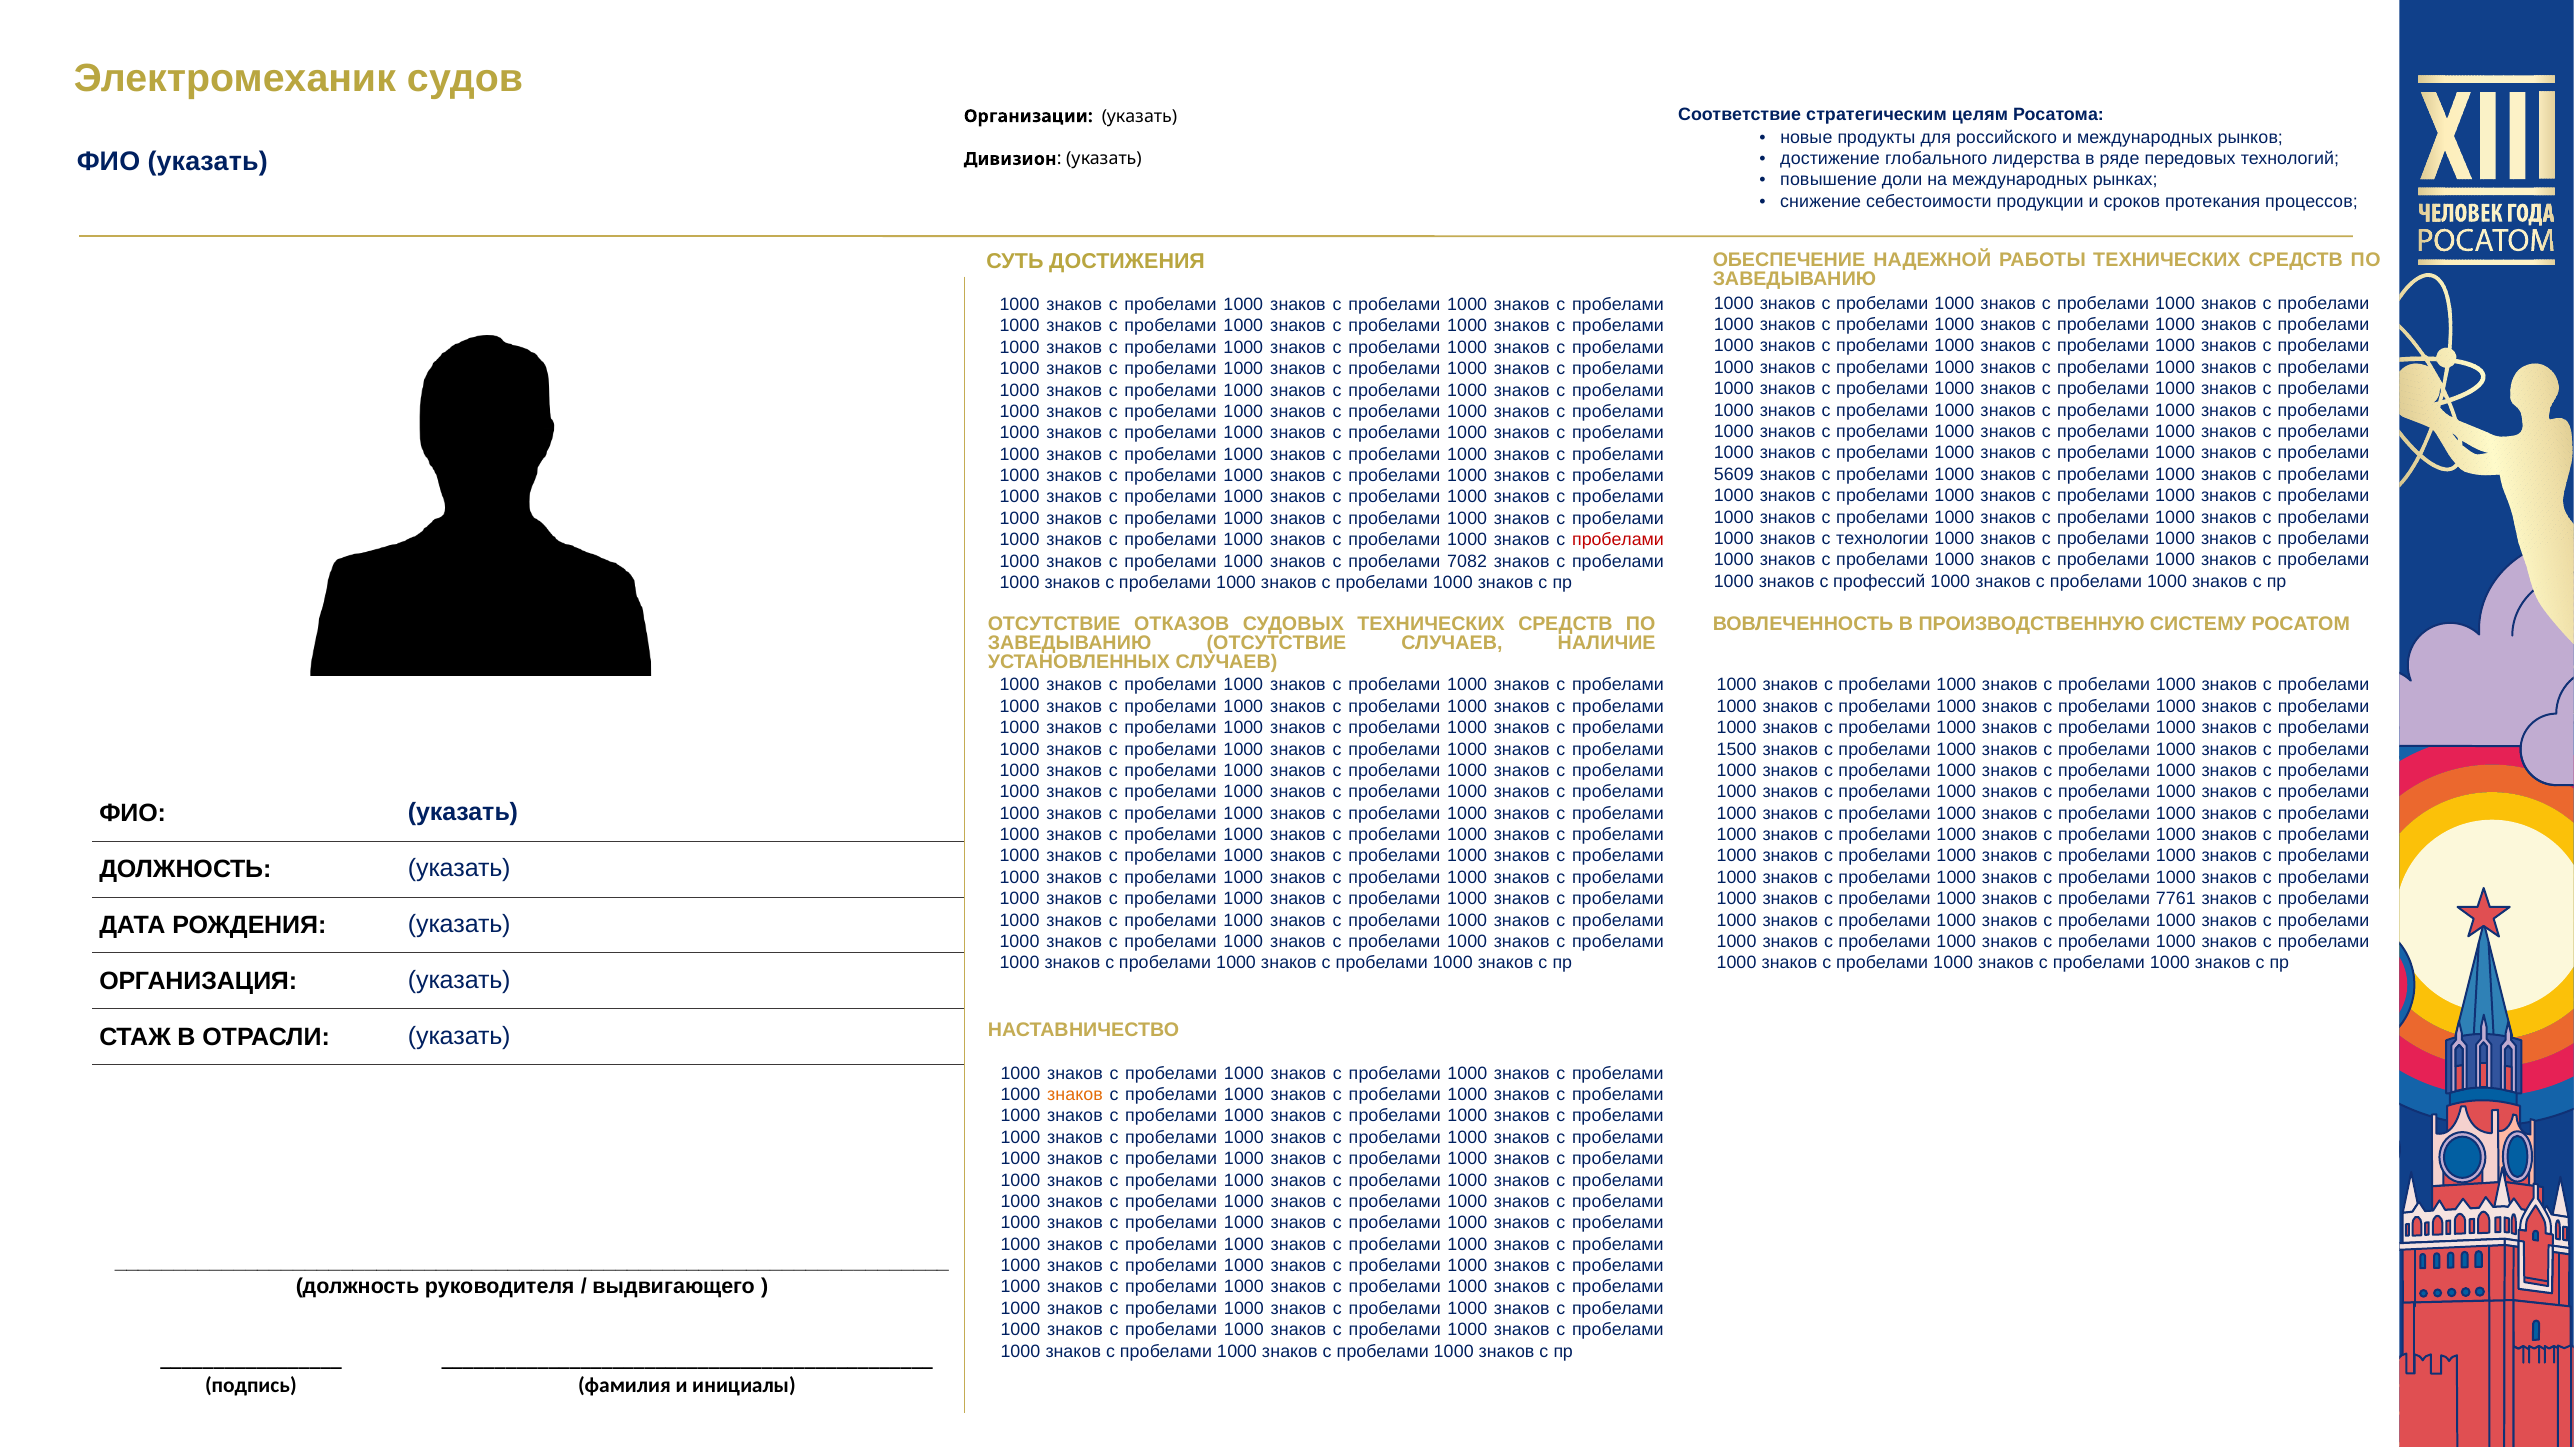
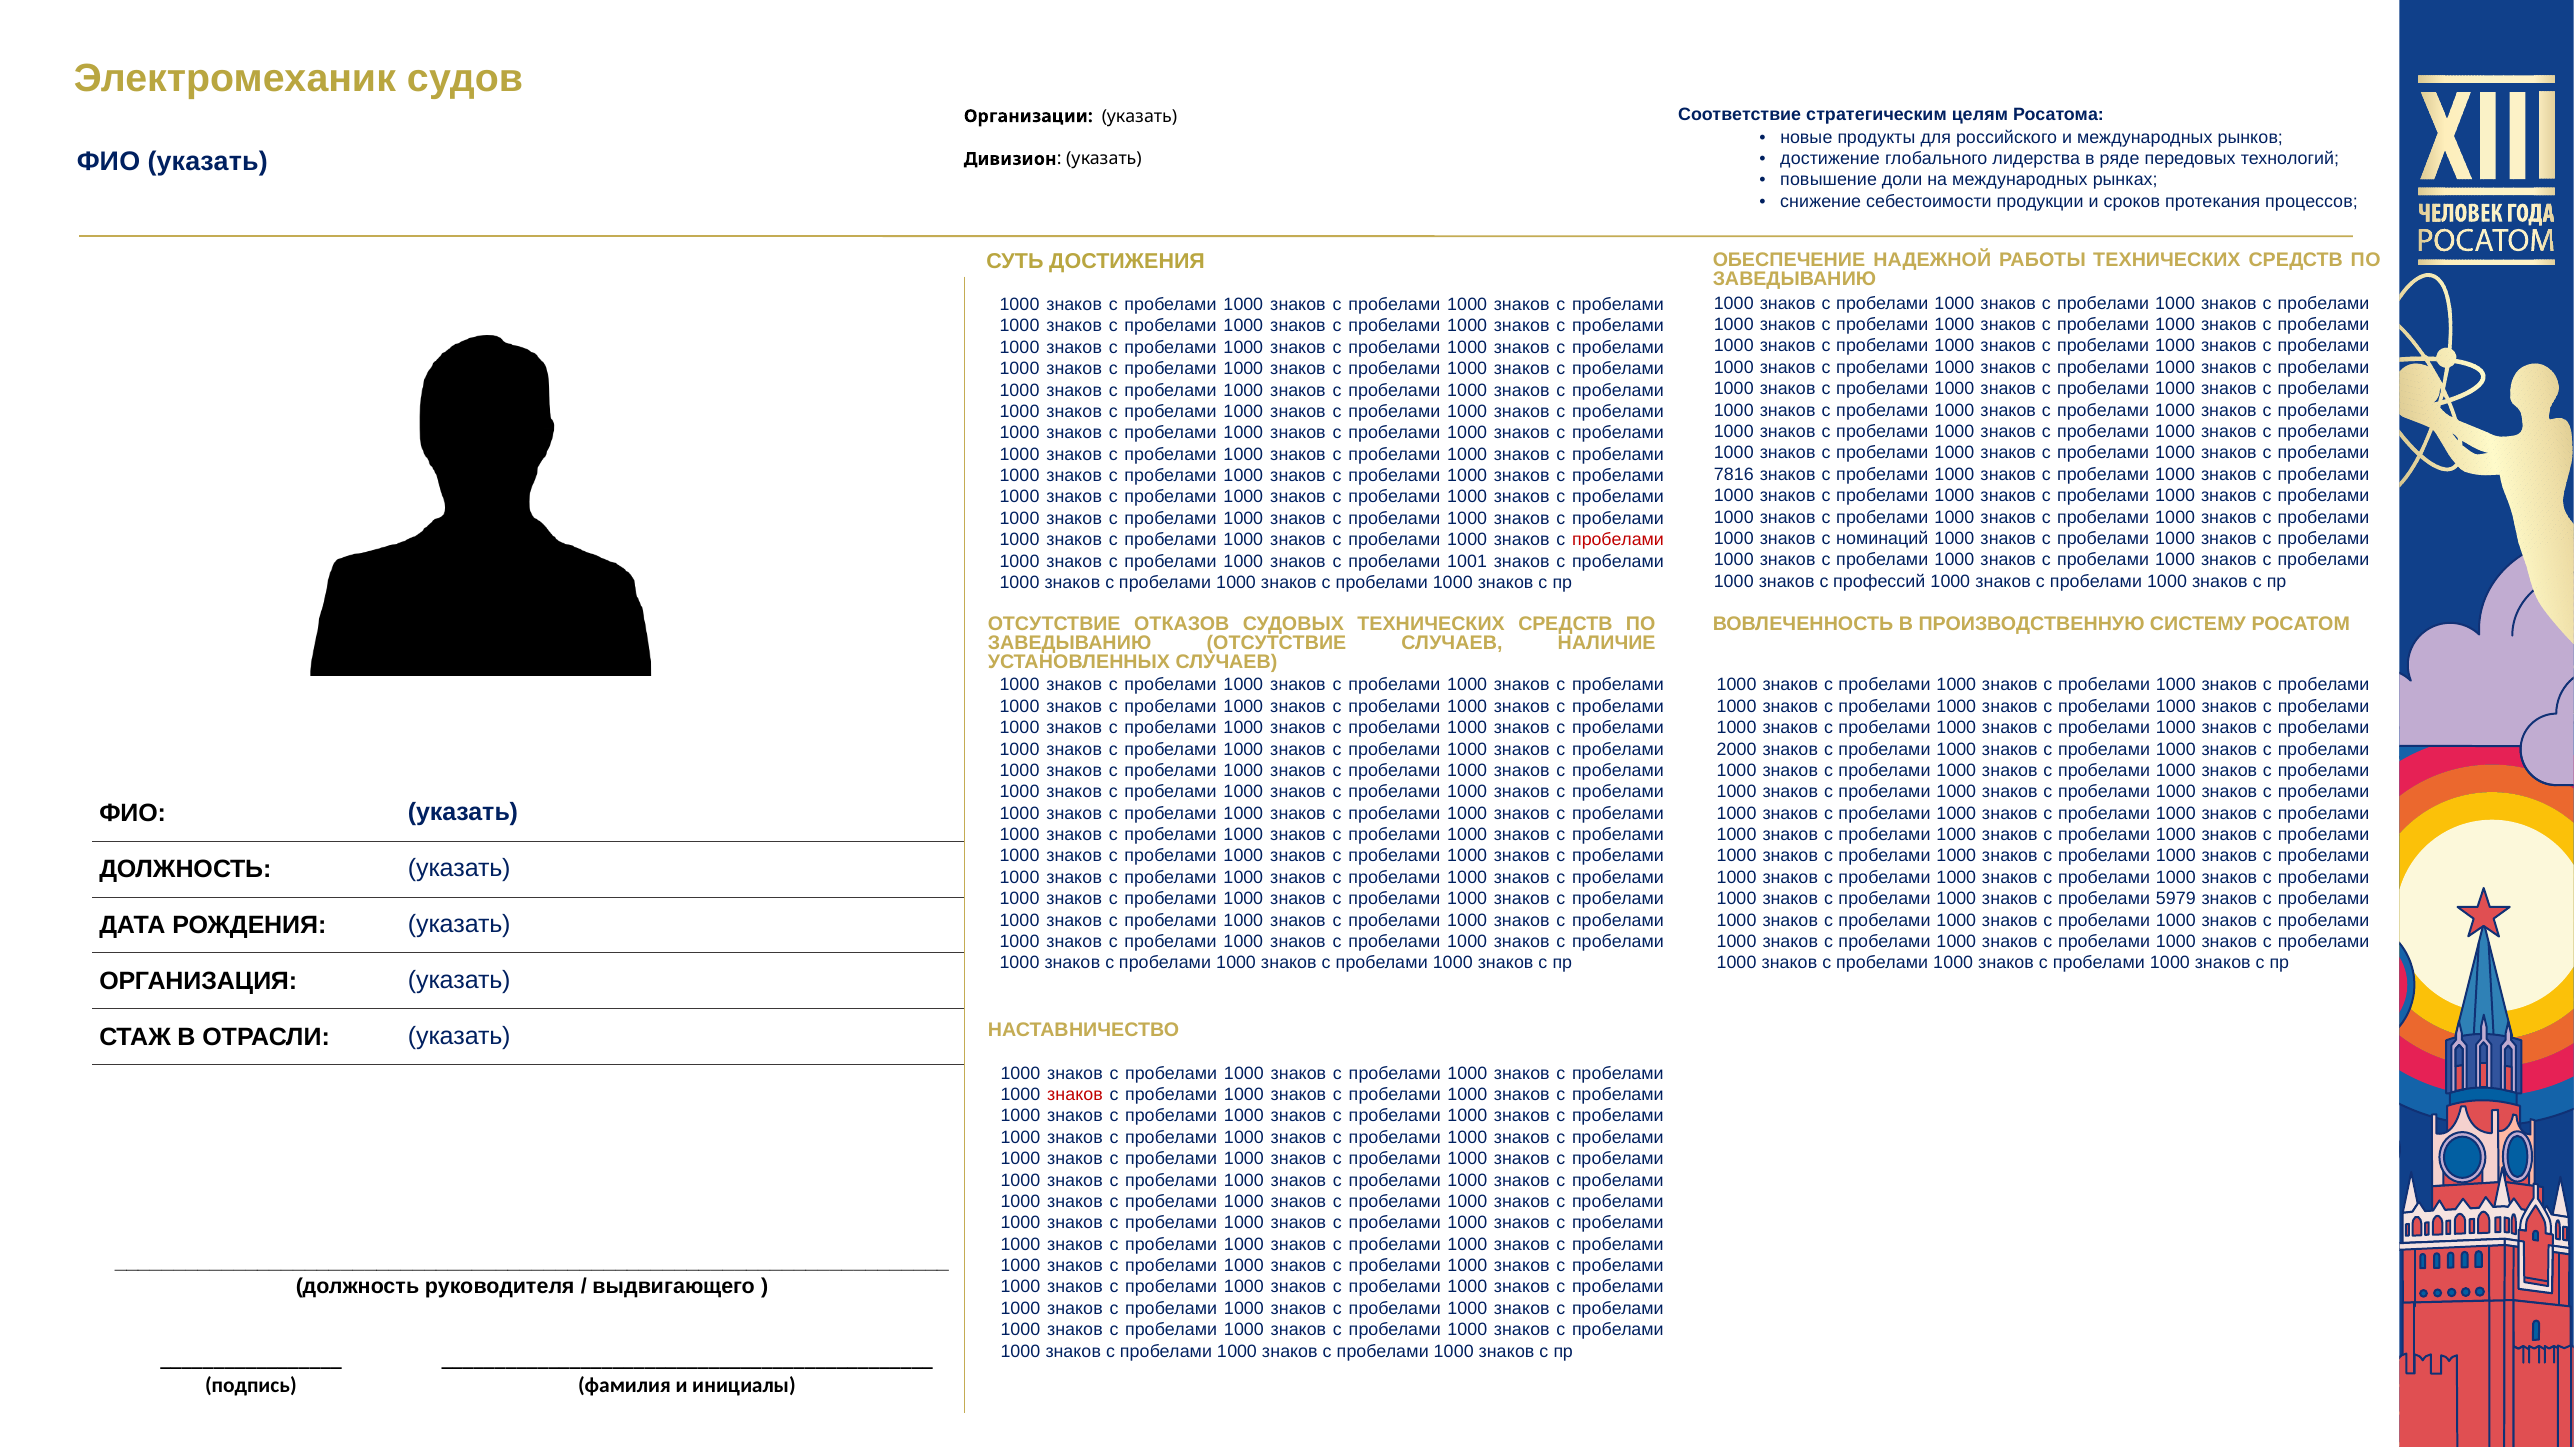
5609: 5609 -> 7816 (1734, 474)
технологии: технологии -> номинаций (1882, 539)
7082: 7082 -> 1001 (1467, 561)
1500: 1500 -> 2000 (1737, 749)
7761: 7761 -> 5979 (2176, 899)
знаков colour: orange -> red (1075, 1095)
